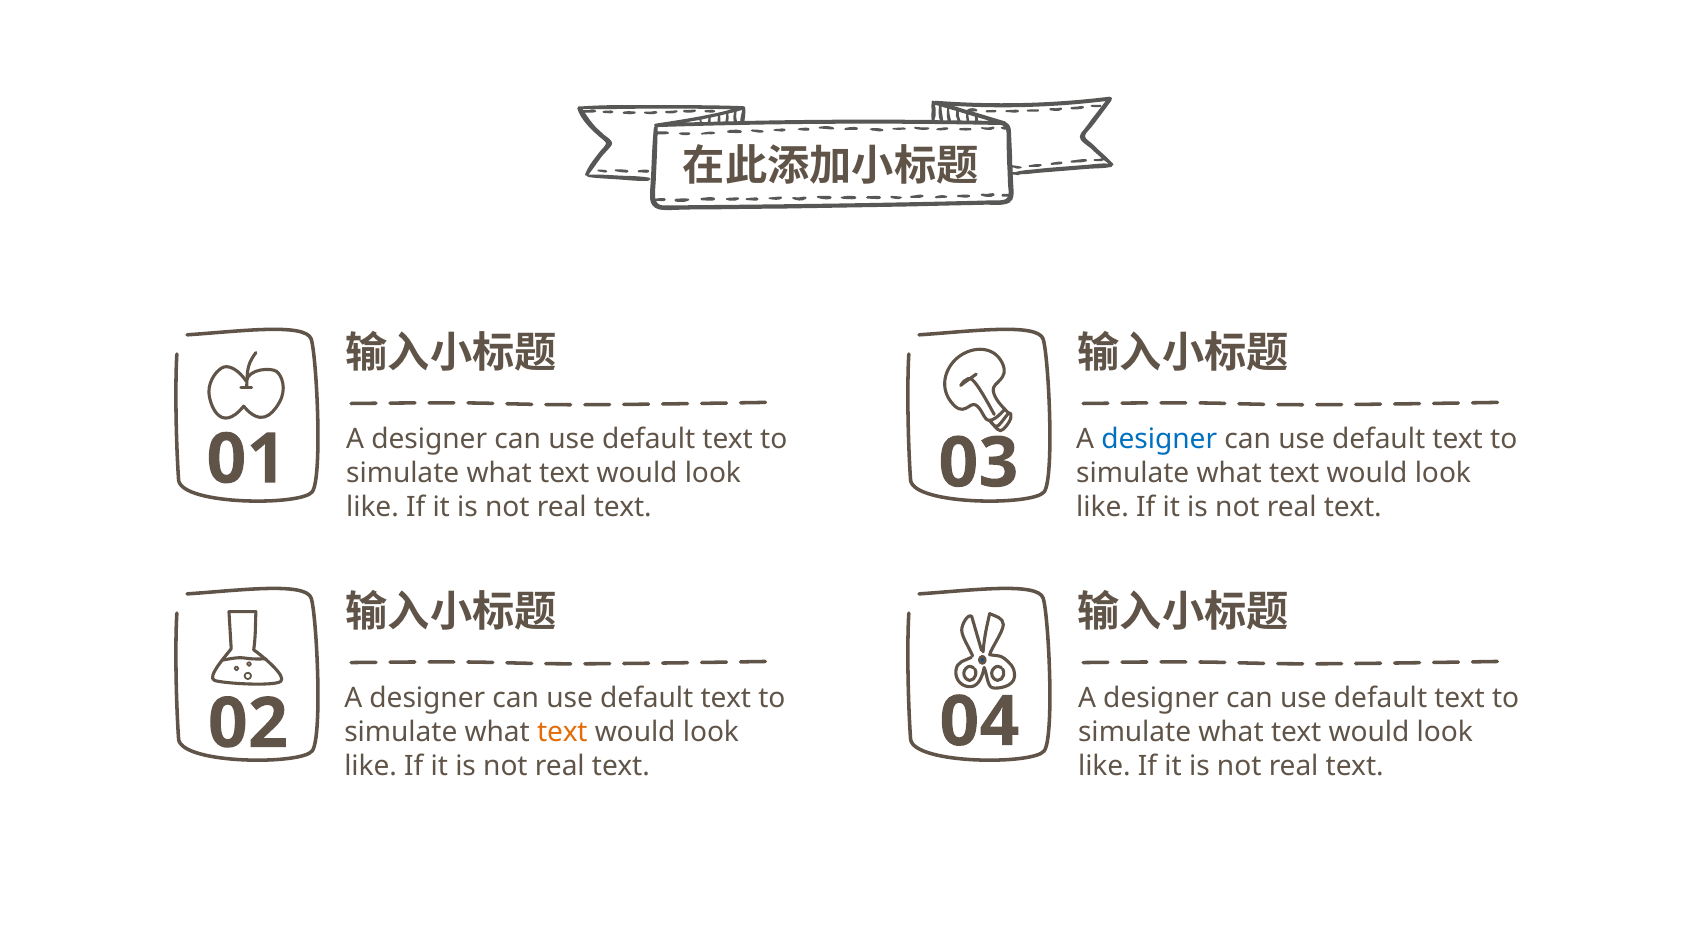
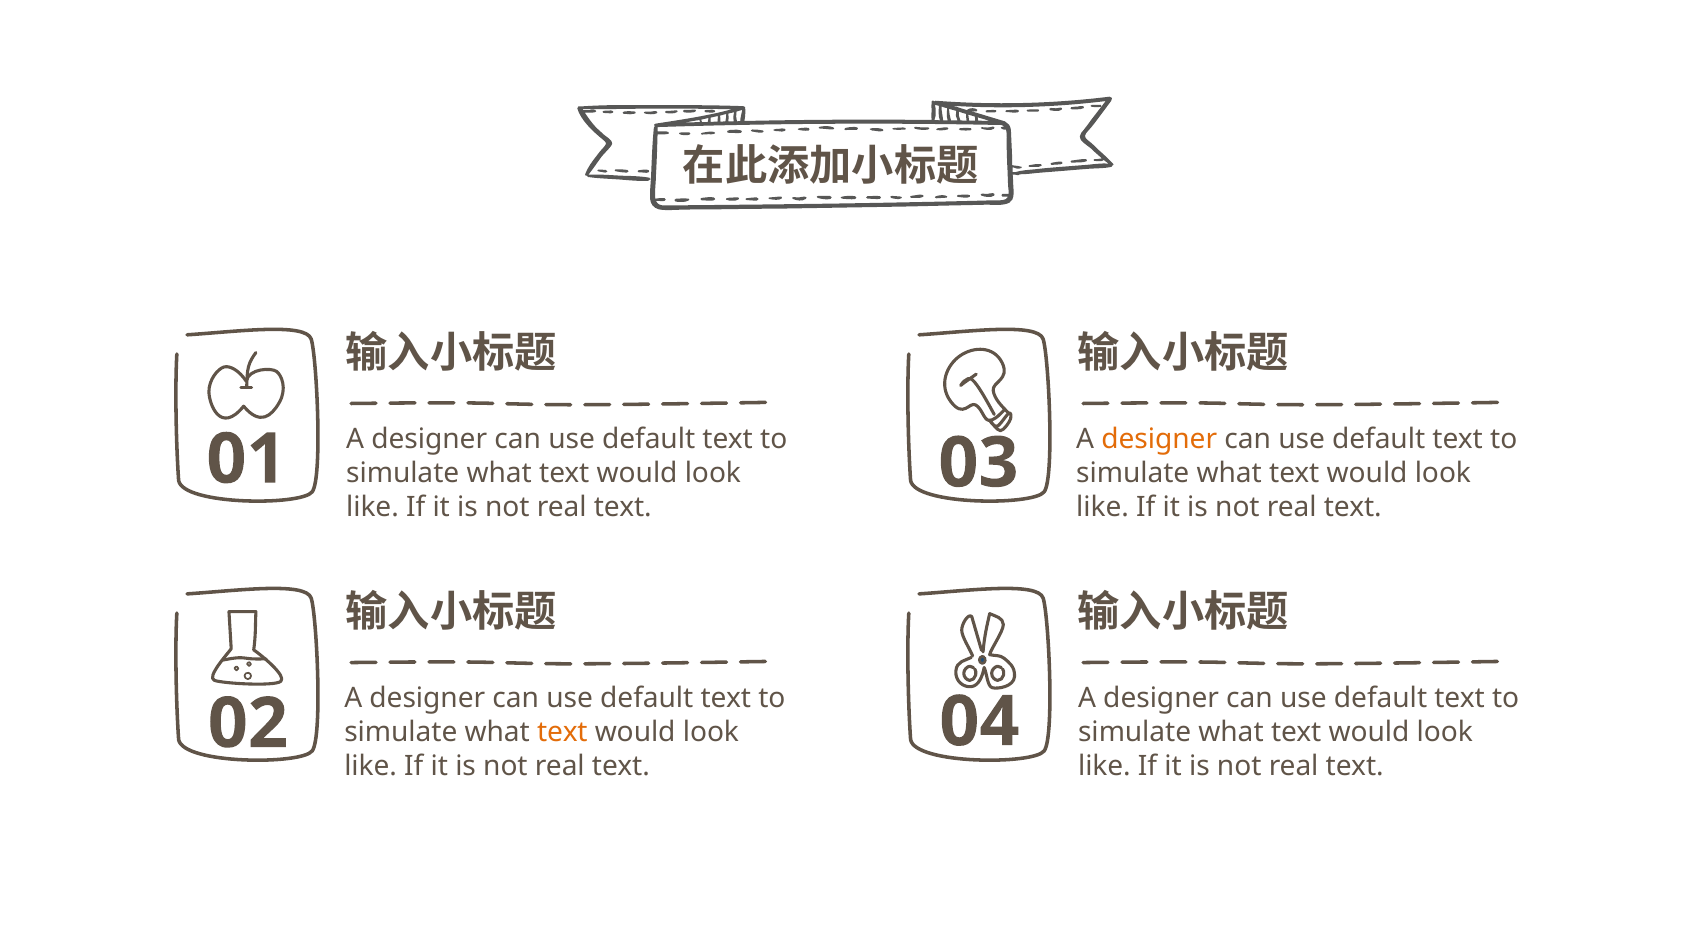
designer colour: blue -> orange (1159, 439)
